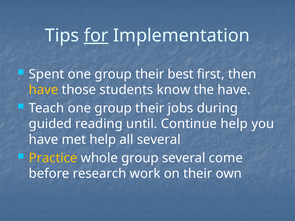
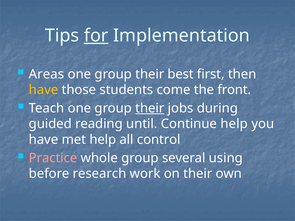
Spent: Spent -> Areas (46, 74)
know: know -> come (174, 90)
the have: have -> front (234, 90)
their underline: none -> present (150, 108)
all several: several -> control (159, 140)
Practice colour: yellow -> pink (53, 158)
come: come -> using (226, 158)
